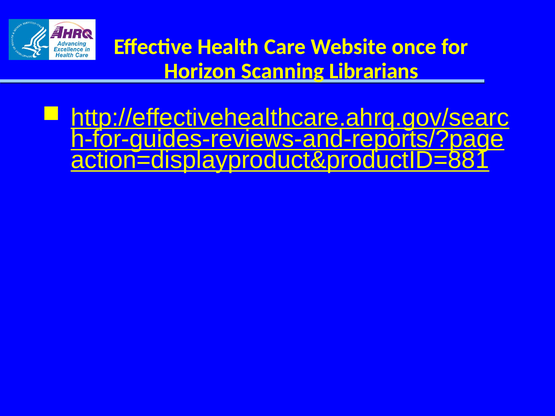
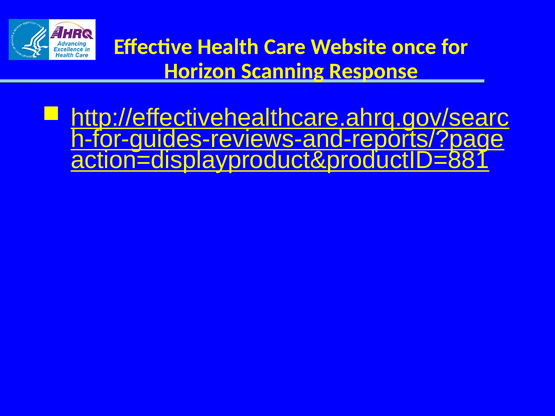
Librarians: Librarians -> Response (374, 71)
